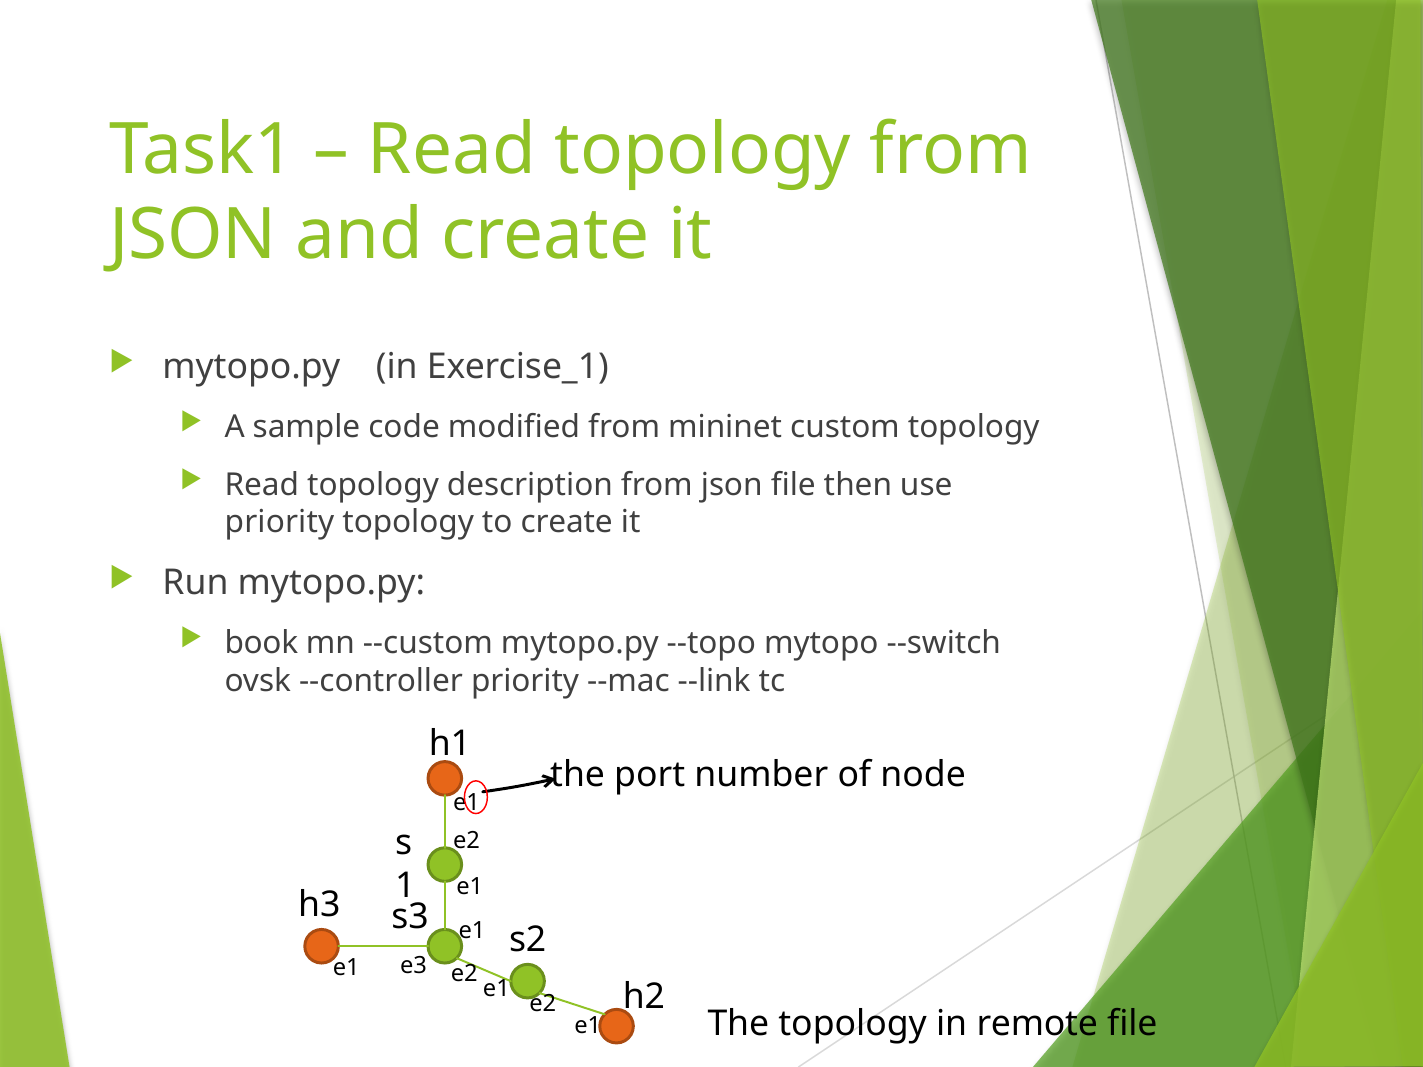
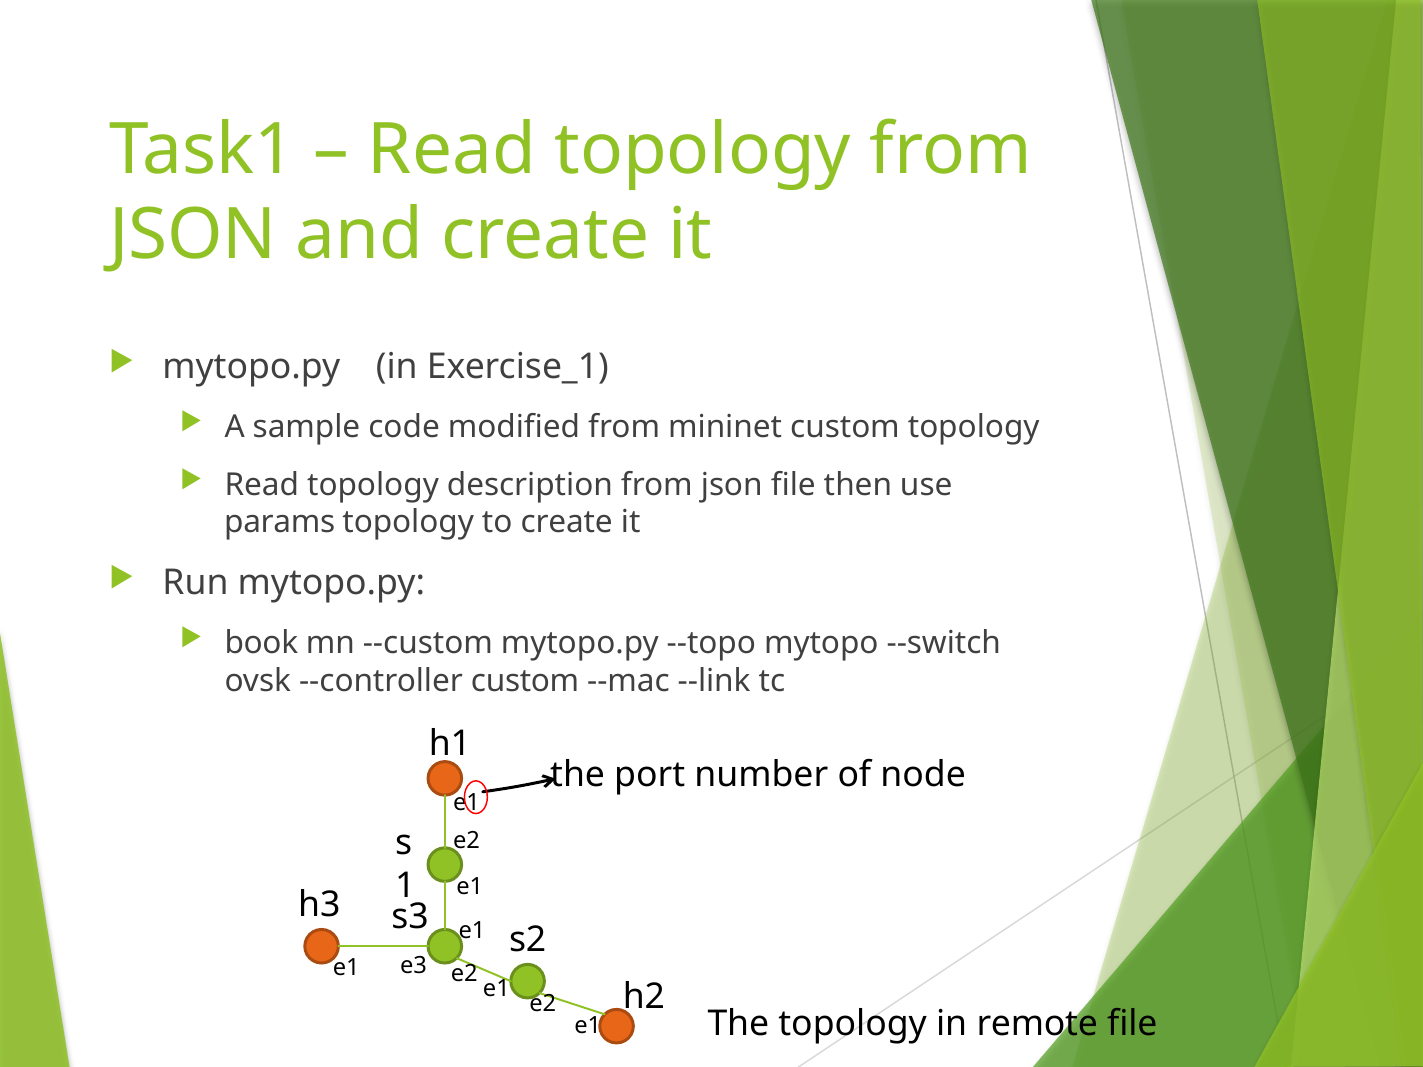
priority: priority -> params (280, 523)
--controller priority: priority -> custom (525, 681)
